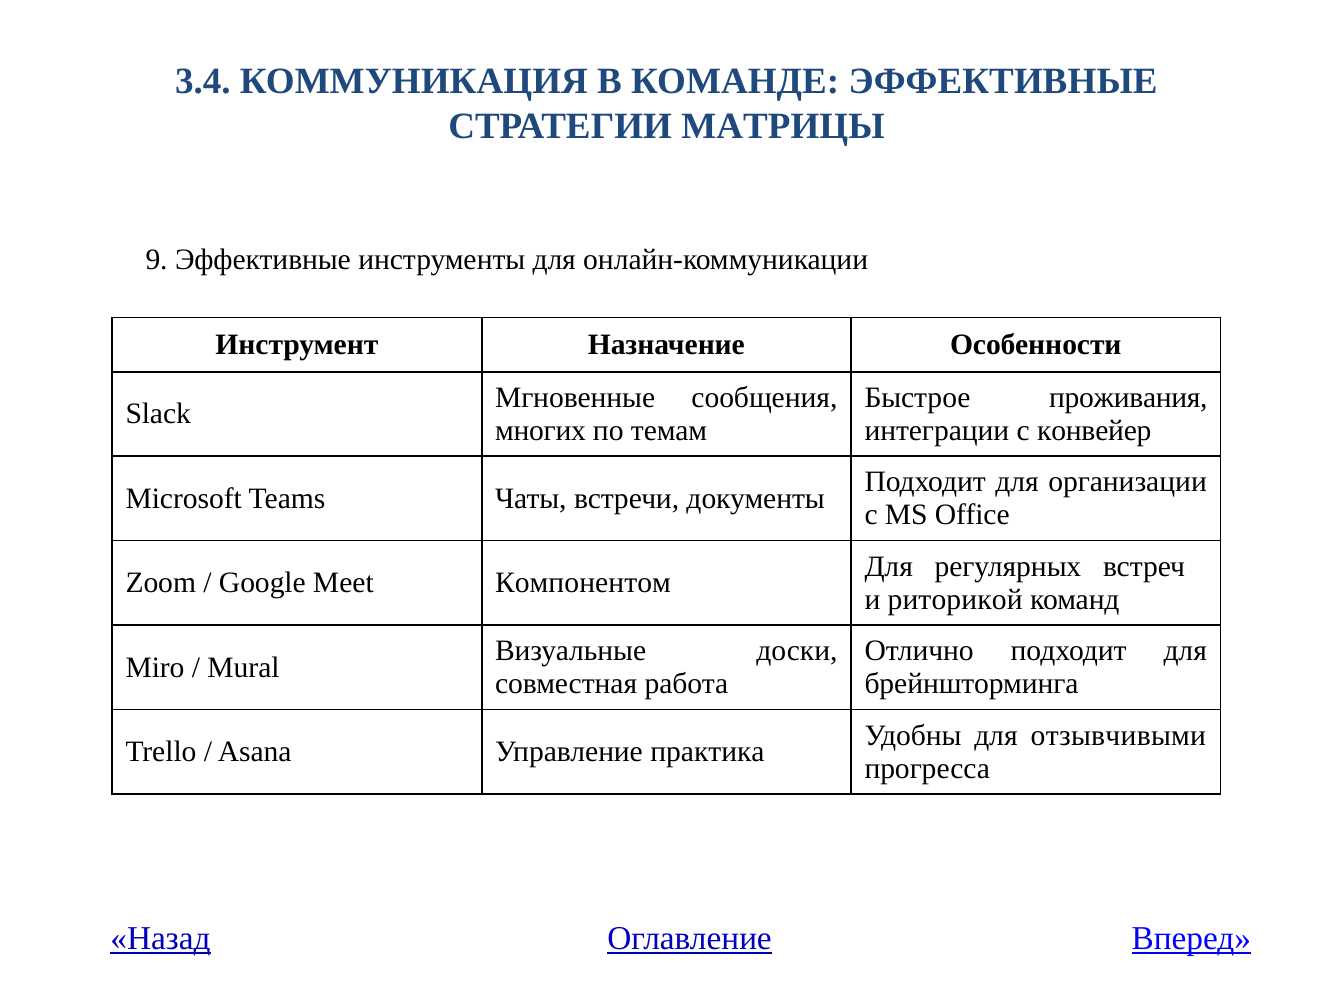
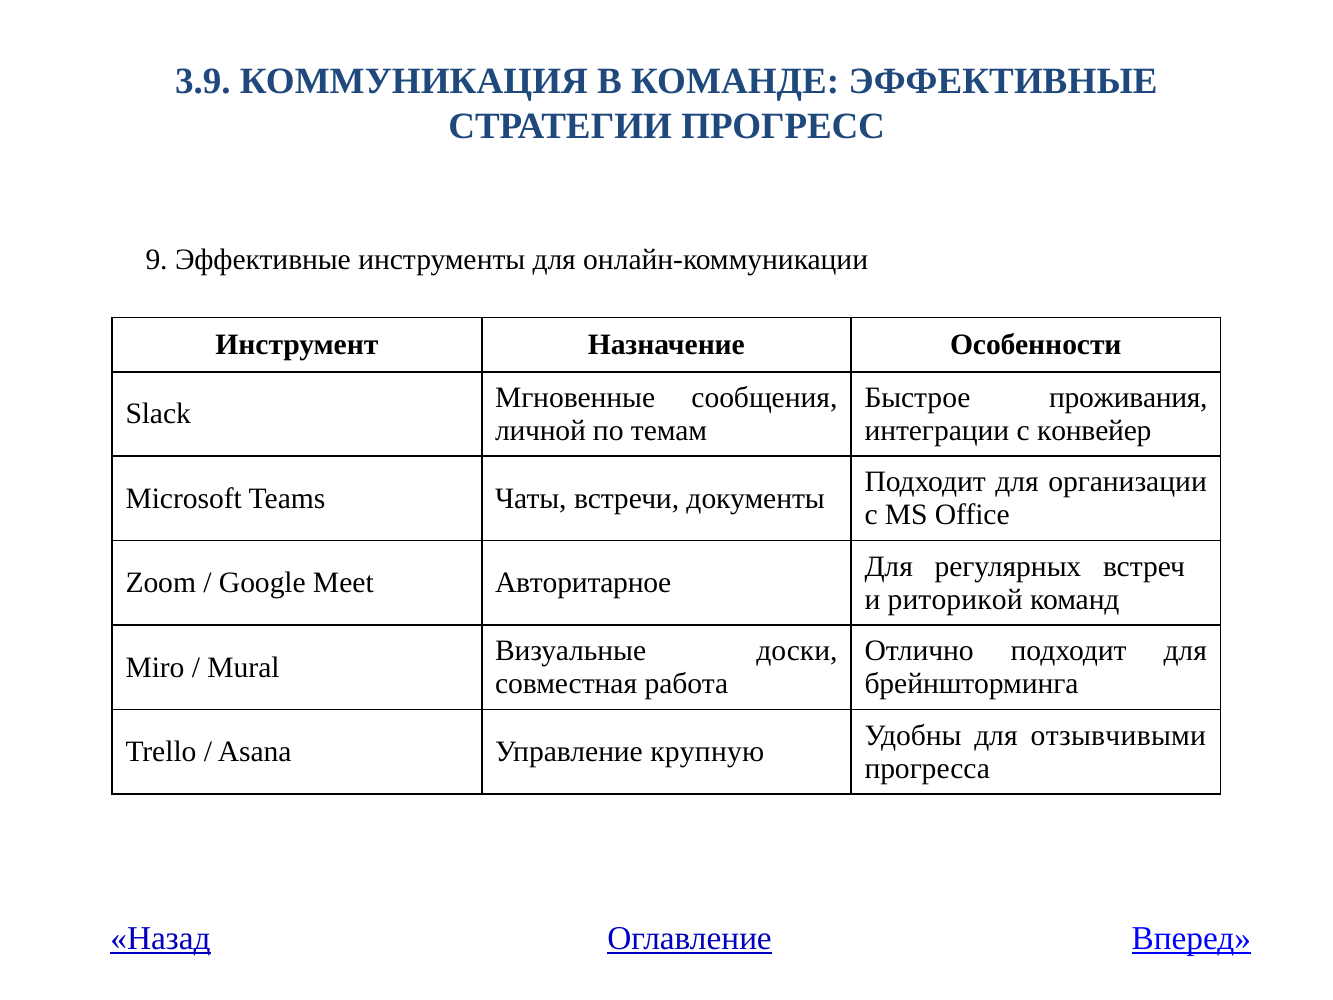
3.4: 3.4 -> 3.9 (203, 81)
МАТРИЦЫ: МАТРИЦЫ -> ПРОГРЕСС (783, 126)
многих: многих -> личной (540, 431)
Компонентом: Компонентом -> Авторитарное (583, 583)
практика: практика -> крупную (707, 752)
